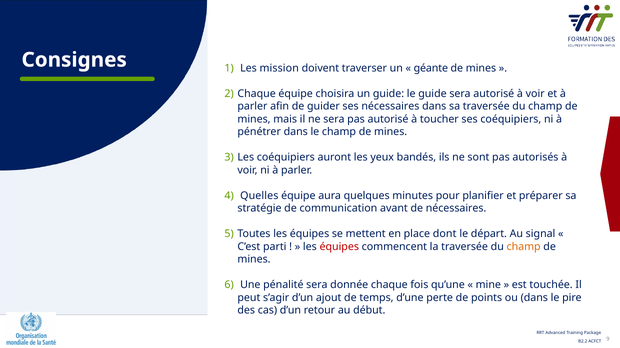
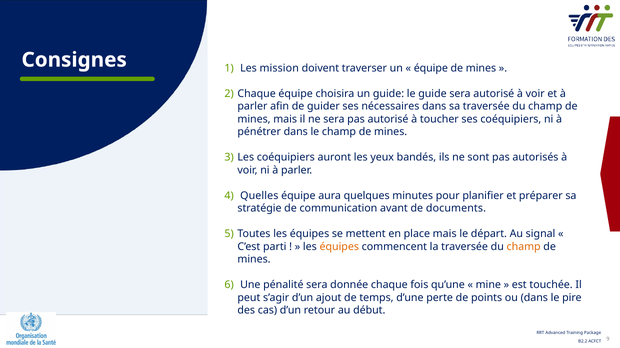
géante: géante -> équipe (431, 68)
de nécessaires: nécessaires -> documents (456, 209)
place dont: dont -> mais (445, 234)
équipes colour: red -> orange (339, 247)
